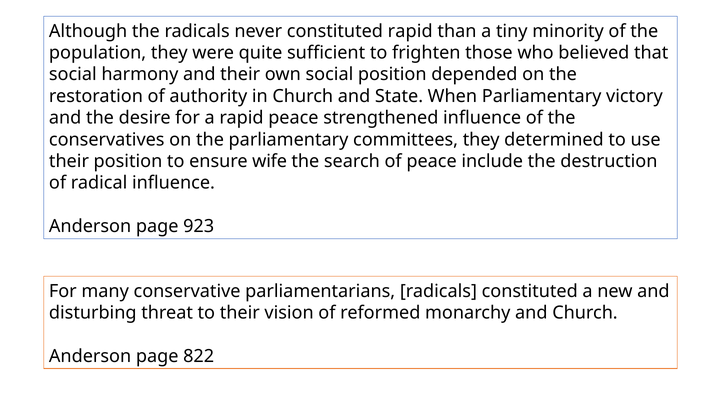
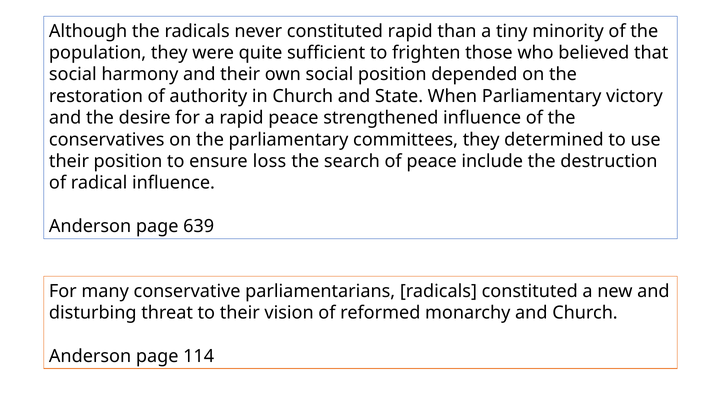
wife: wife -> loss (269, 161)
923: 923 -> 639 (199, 226)
822: 822 -> 114 (199, 356)
